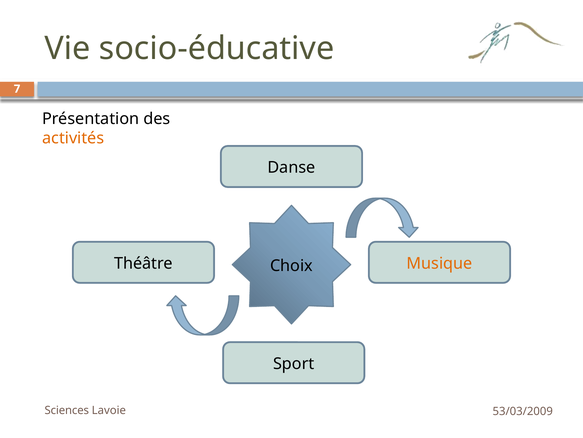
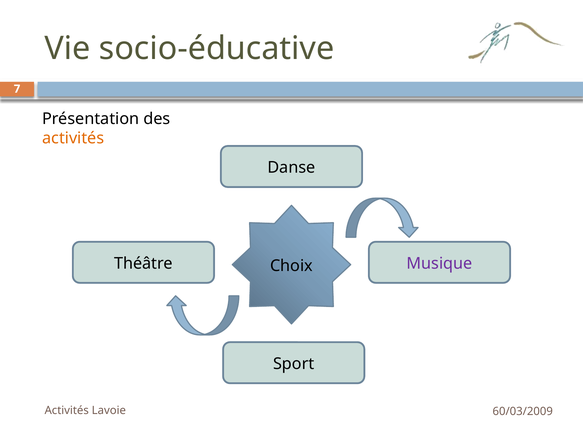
Musique colour: orange -> purple (439, 263)
Sciences: Sciences -> Activités (67, 410)
53/03/2009: 53/03/2009 -> 60/03/2009 (523, 411)
